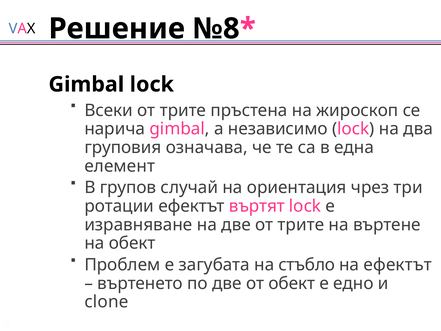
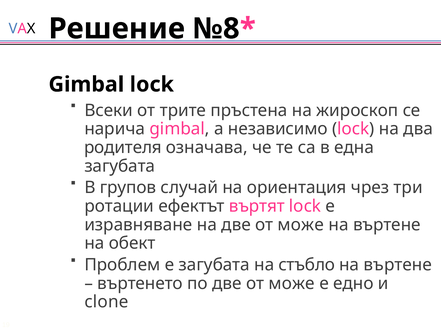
груповия: груповия -> родителя (123, 147)
елемент: елемент -> загубата (120, 166)
на две от трите: трите -> може (301, 225)
ефектът: ефектът -> въртене (398, 265)
по две от обект: обект -> може (292, 283)
